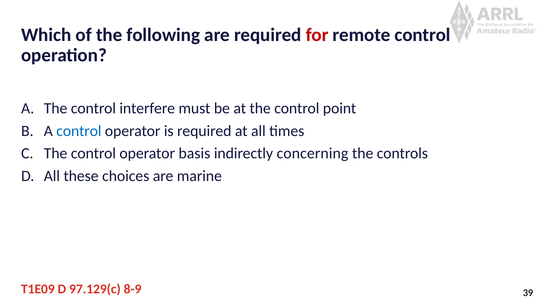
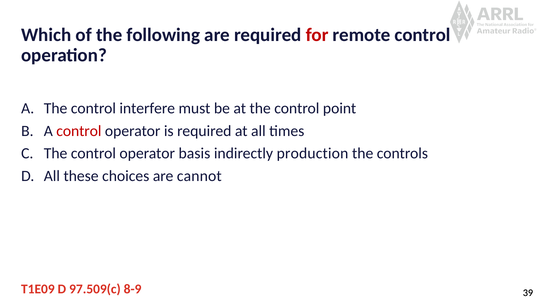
control colour: blue -> red (79, 131)
concerning: concerning -> production (312, 153)
marine: marine -> cannot (199, 176)
97.129(c: 97.129(c -> 97.509(c (95, 289)
